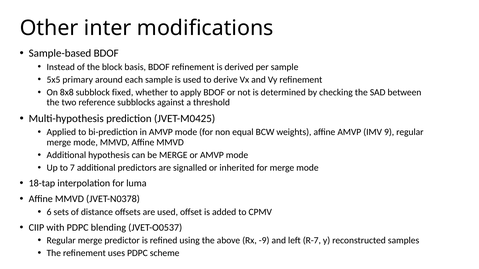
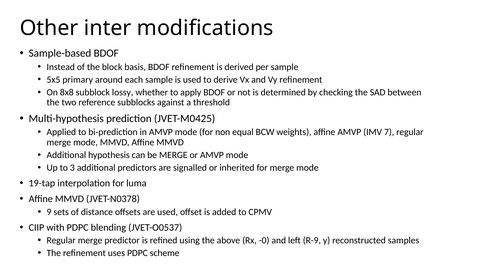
fixed: fixed -> lossy (123, 92)
9: 9 -> 7 (389, 132)
7: 7 -> 3 (72, 168)
18-tap: 18-tap -> 19-tap (42, 183)
6: 6 -> 9 (49, 212)
-9: -9 -> -0 (264, 241)
R-7: R-7 -> R-9 (312, 241)
